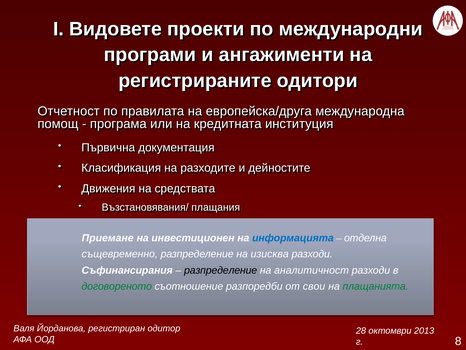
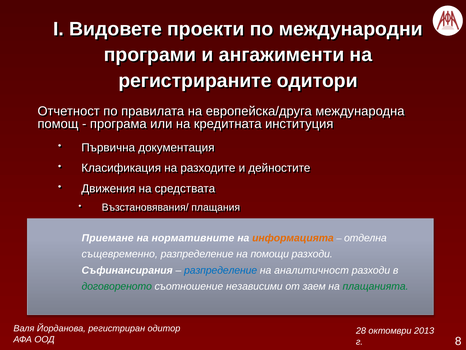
инвестиционен: инвестиционен -> нормативните (193, 238)
информацията colour: blue -> orange (293, 238)
изисква: изисква -> помощи (270, 254)
разпределение colour: black -> blue (221, 270)
разпоредби: разпоредби -> независими (254, 286)
свои: свои -> заем (314, 286)
